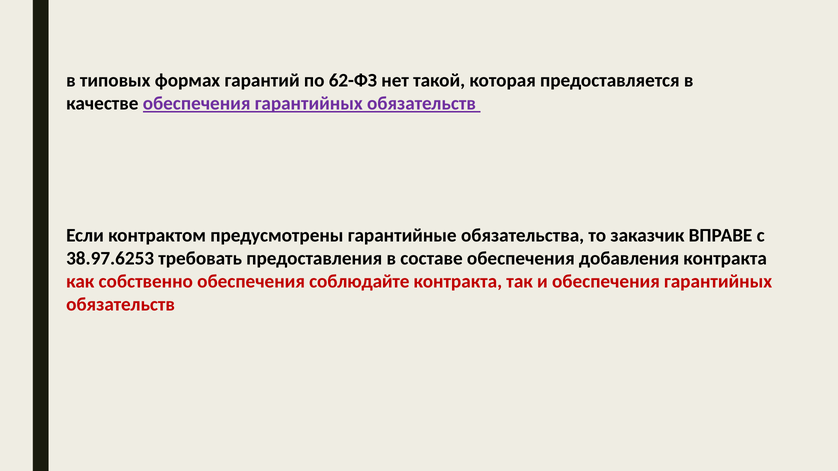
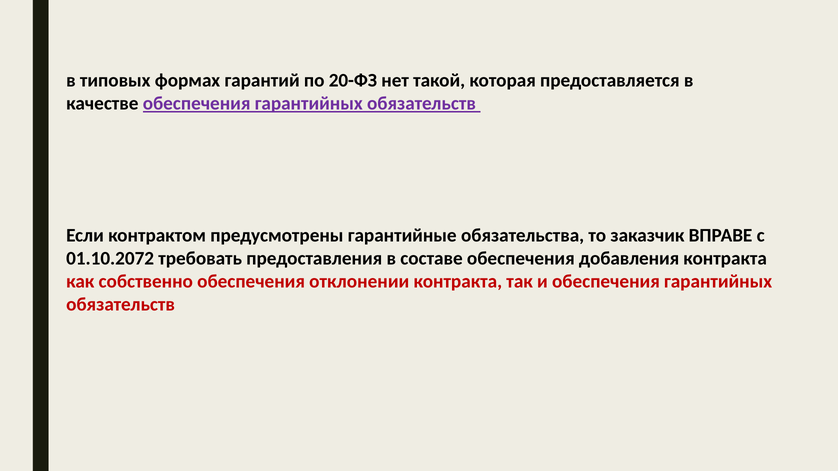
62-ФЗ: 62-ФЗ -> 20-ФЗ (353, 81)
38.97.6253: 38.97.6253 -> 01.10.2072 (110, 259)
соблюдайте: соблюдайте -> отклонении (359, 282)
